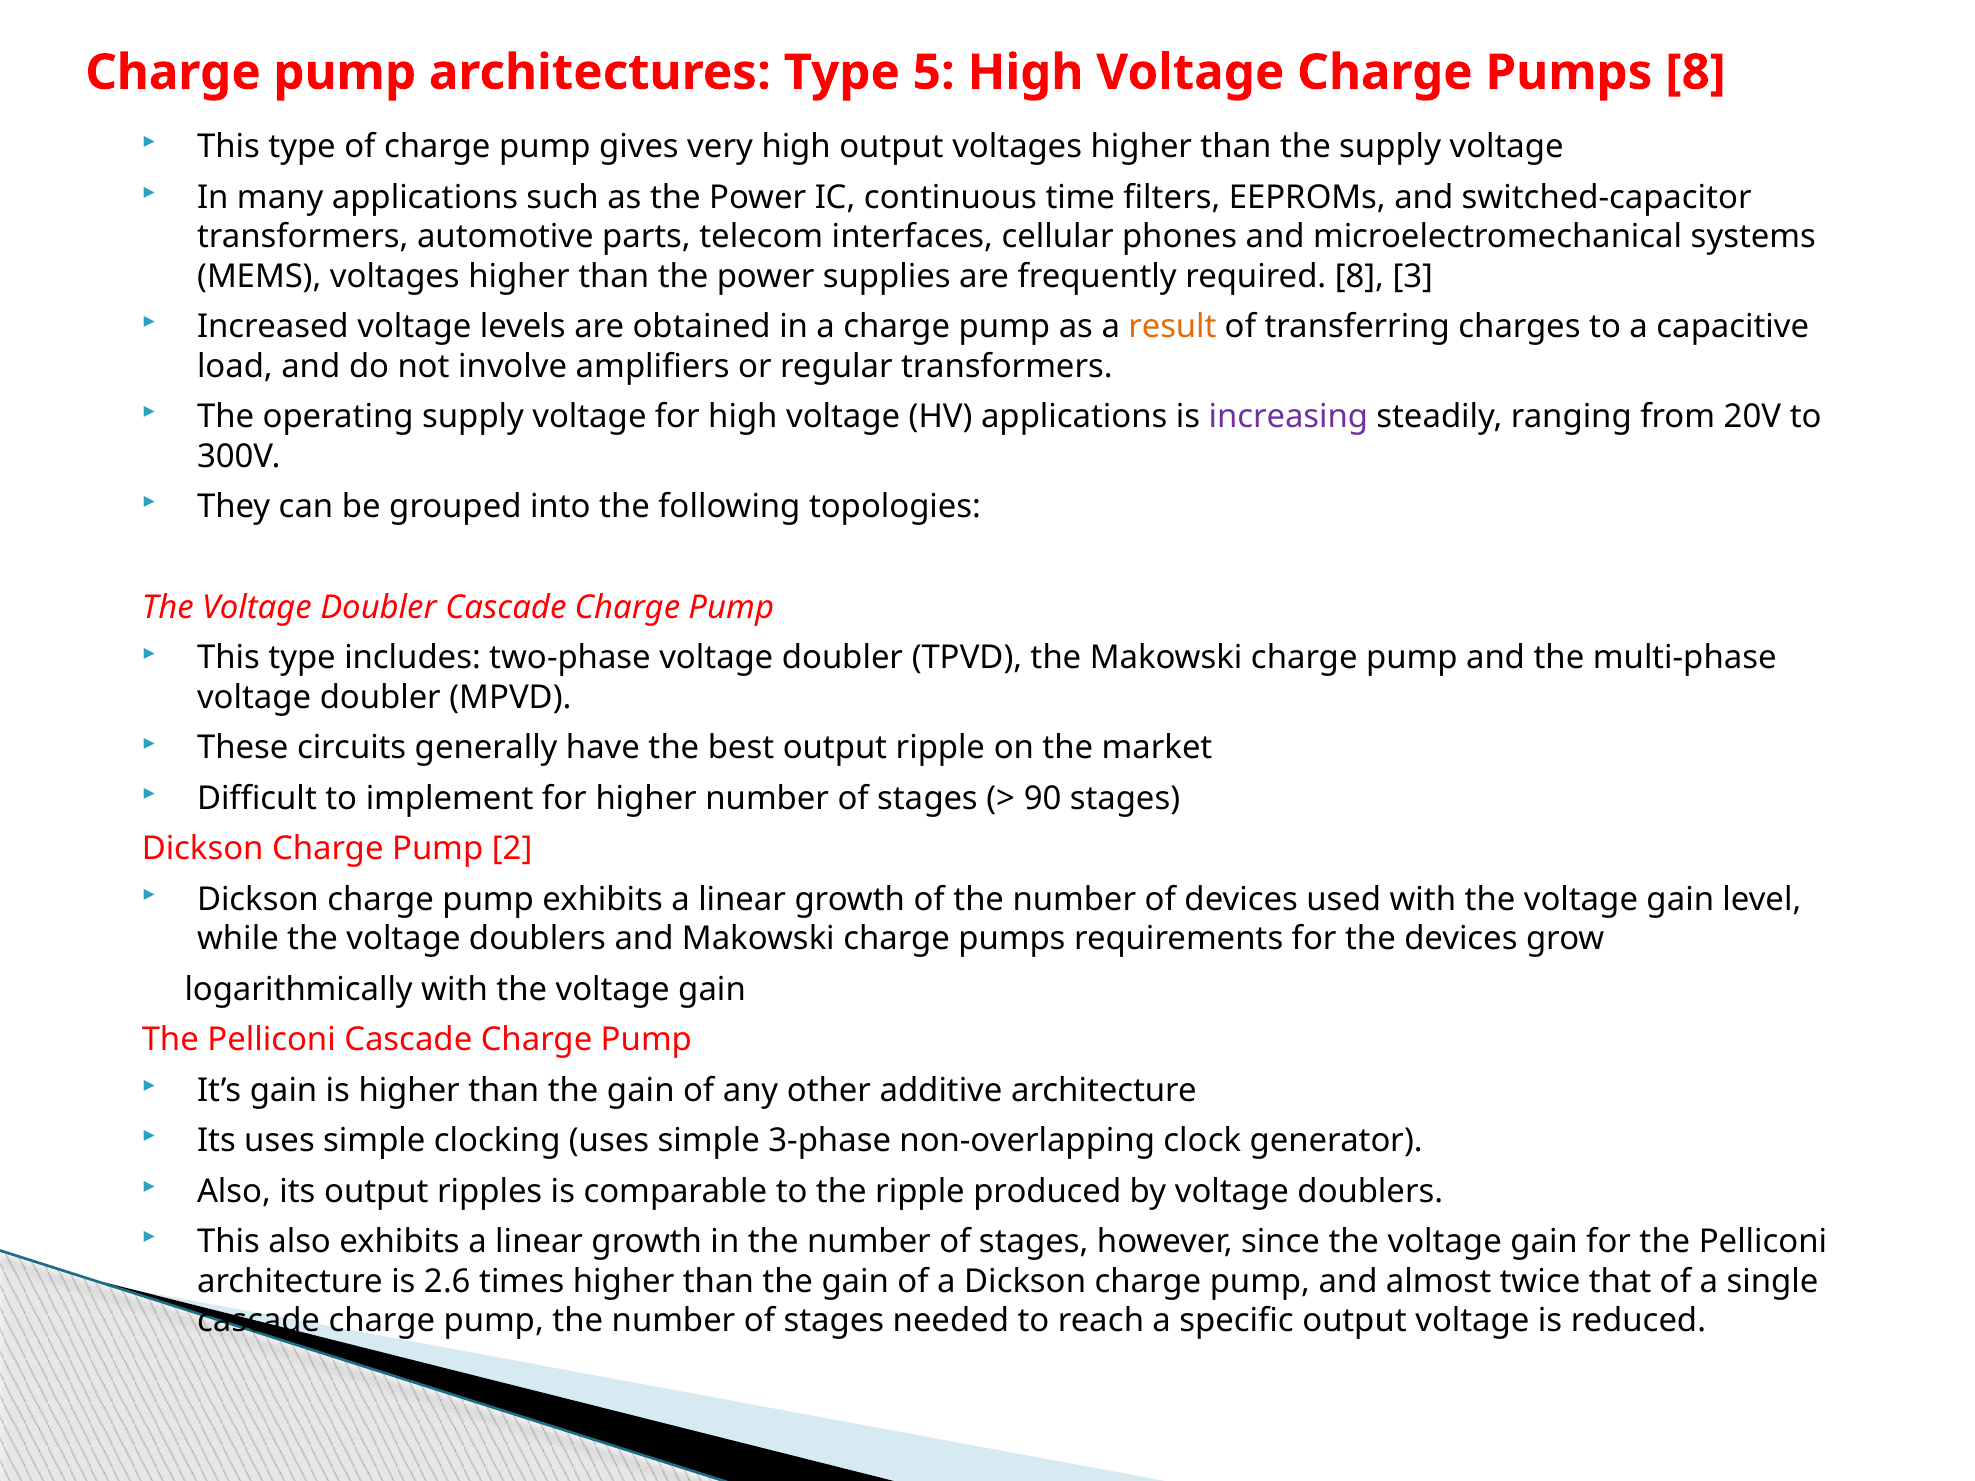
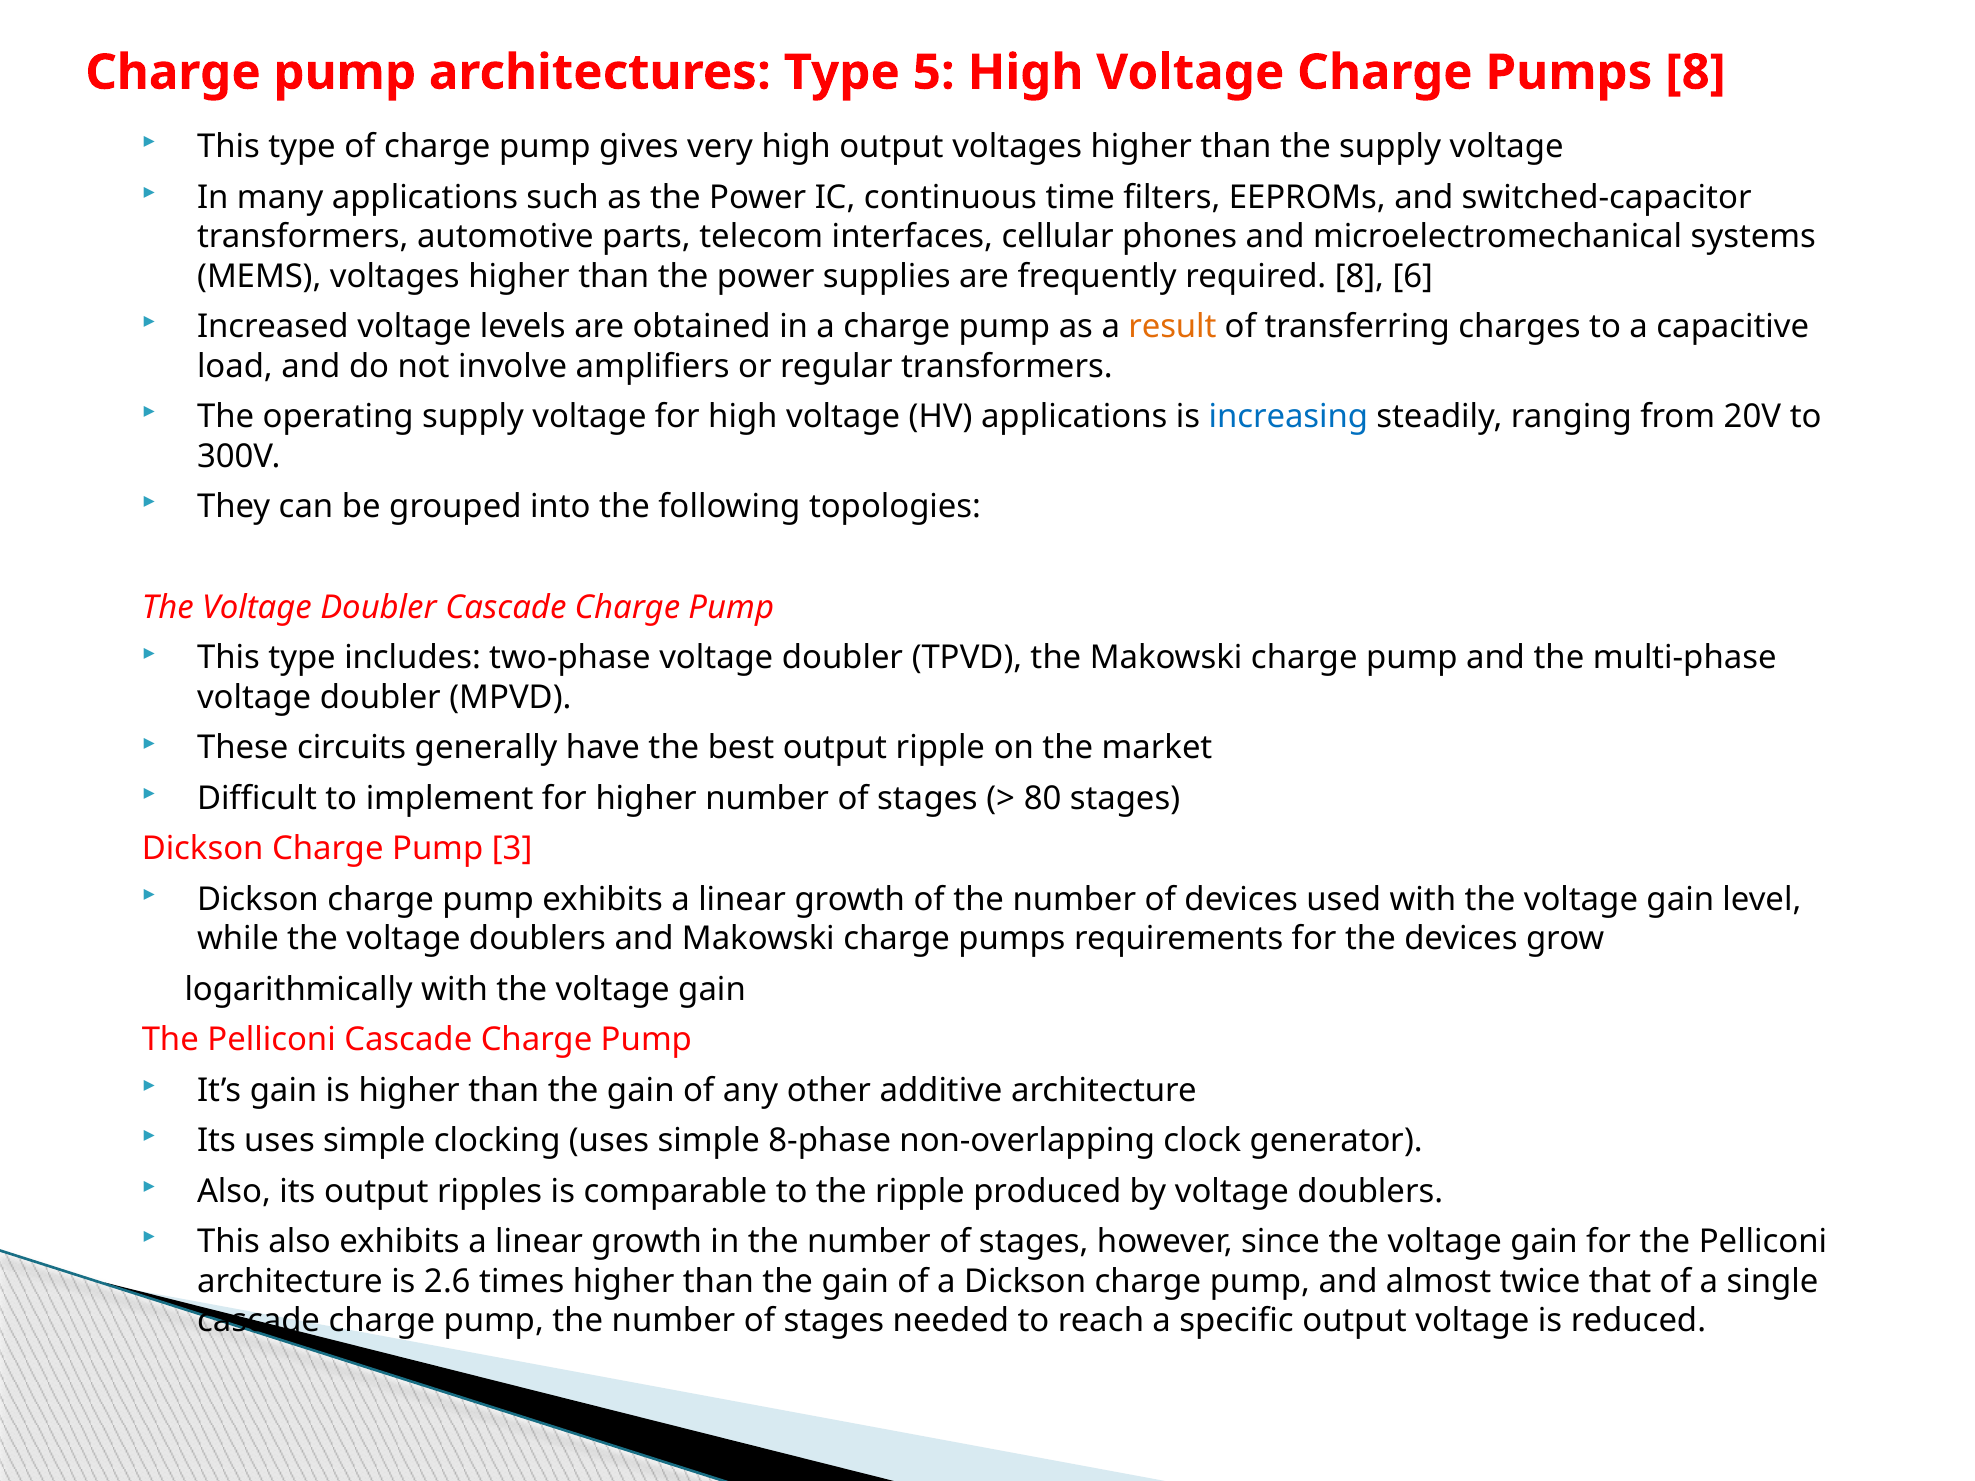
3: 3 -> 6 (1413, 276)
increasing colour: purple -> blue (1288, 417)
90: 90 -> 80 (1043, 799)
2: 2 -> 3 (512, 849)
3-phase: 3-phase -> 8-phase (830, 1141)
